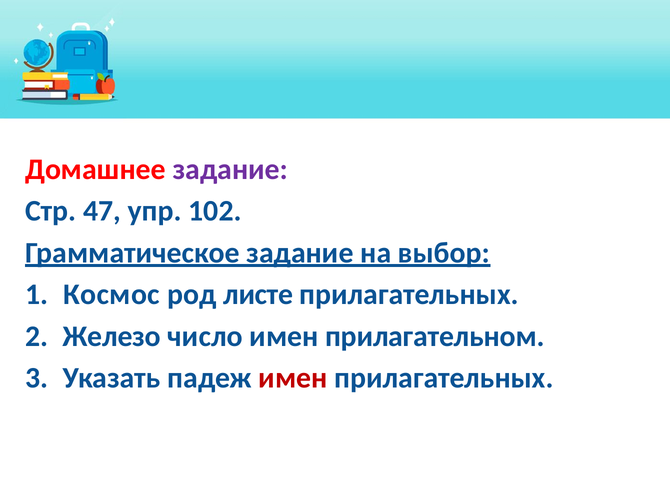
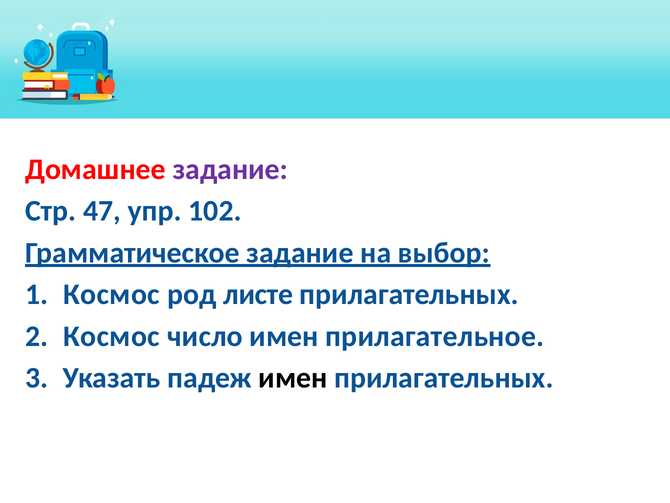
Железо: Железо -> Космос (112, 336)
прилагательном: прилагательном -> прилагательное (435, 336)
имен colour: red -> black (293, 378)
